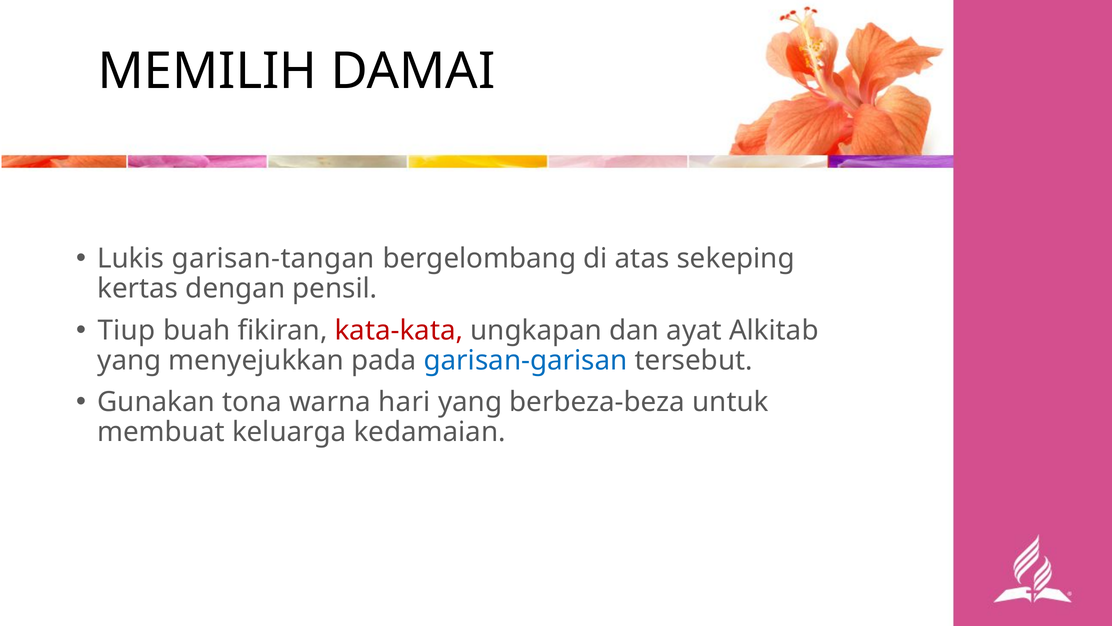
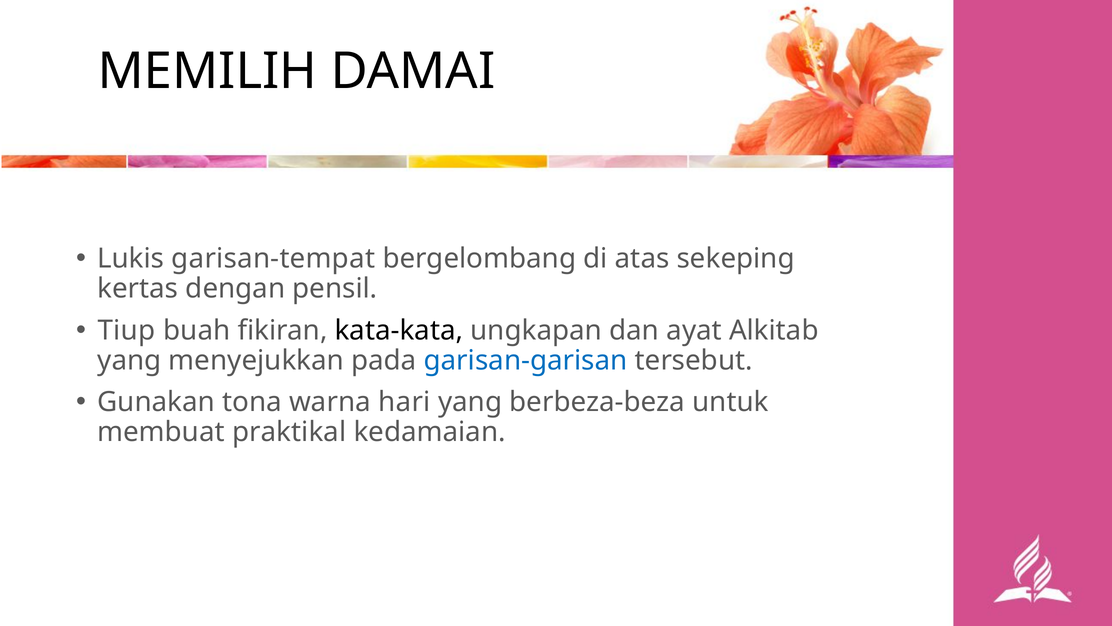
garisan-tangan: garisan-tangan -> garisan-tempat (273, 259)
kata-kata colour: red -> black (399, 330)
keluarga: keluarga -> praktikal (289, 432)
